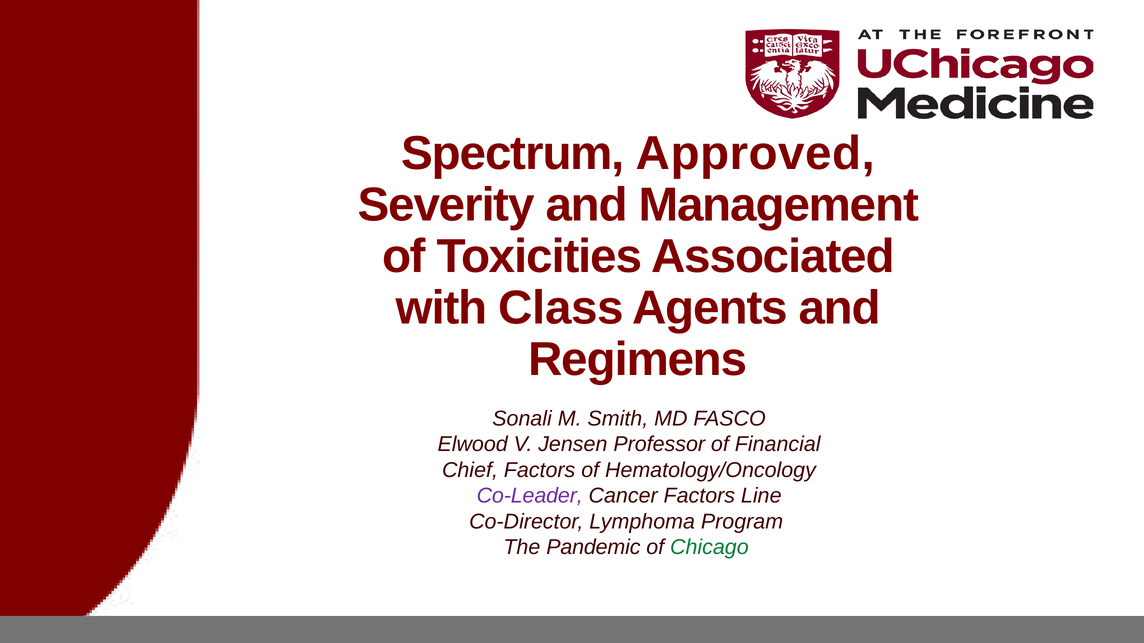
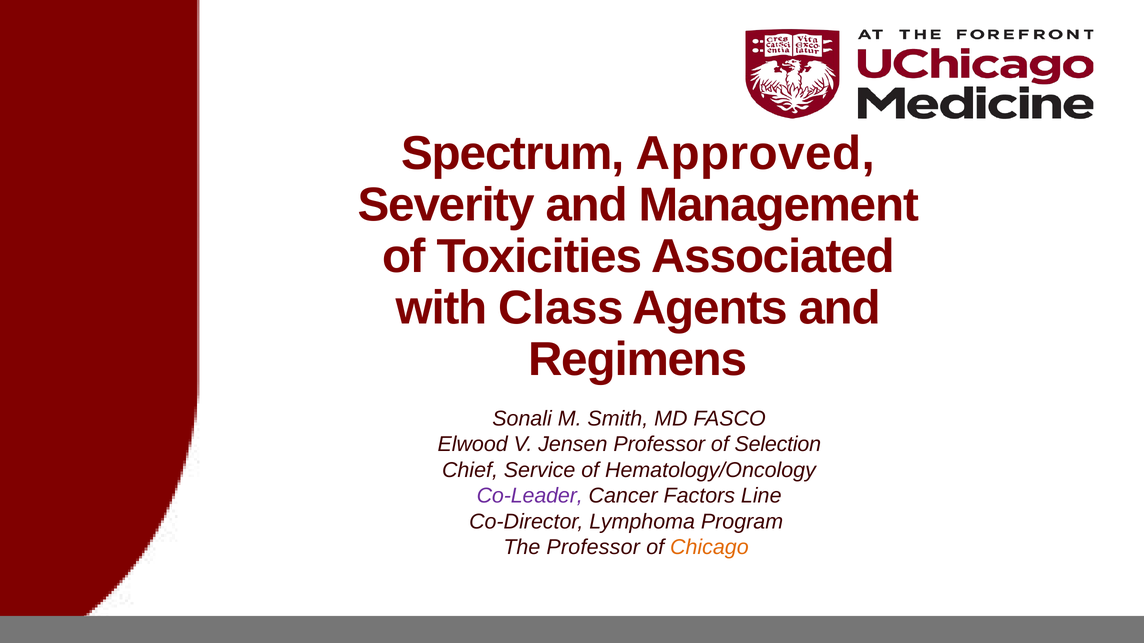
Financial: Financial -> Selection (778, 445)
Chief Factors: Factors -> Service (540, 470)
The Pandemic: Pandemic -> Professor (593, 548)
Chicago colour: green -> orange (709, 548)
